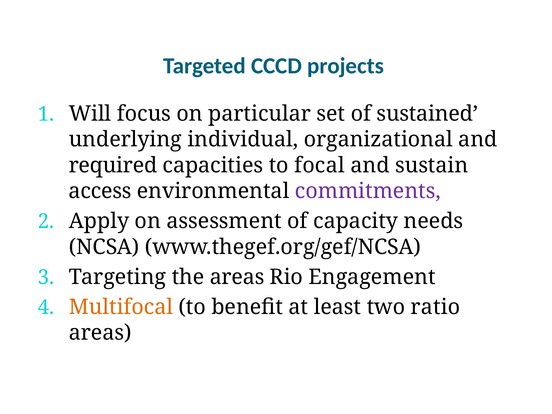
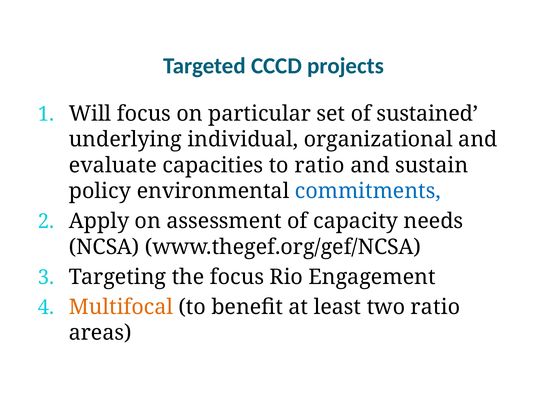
required: required -> evaluate (113, 165)
to focal: focal -> ratio (319, 165)
access: access -> policy (100, 191)
commitments colour: purple -> blue (368, 191)
the areas: areas -> focus (237, 277)
